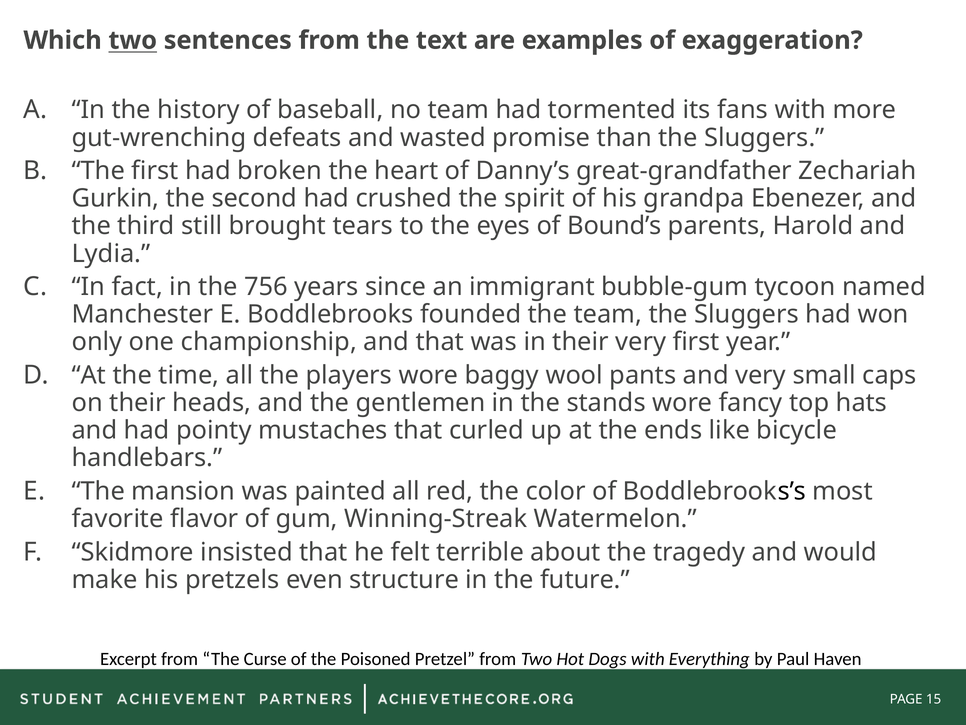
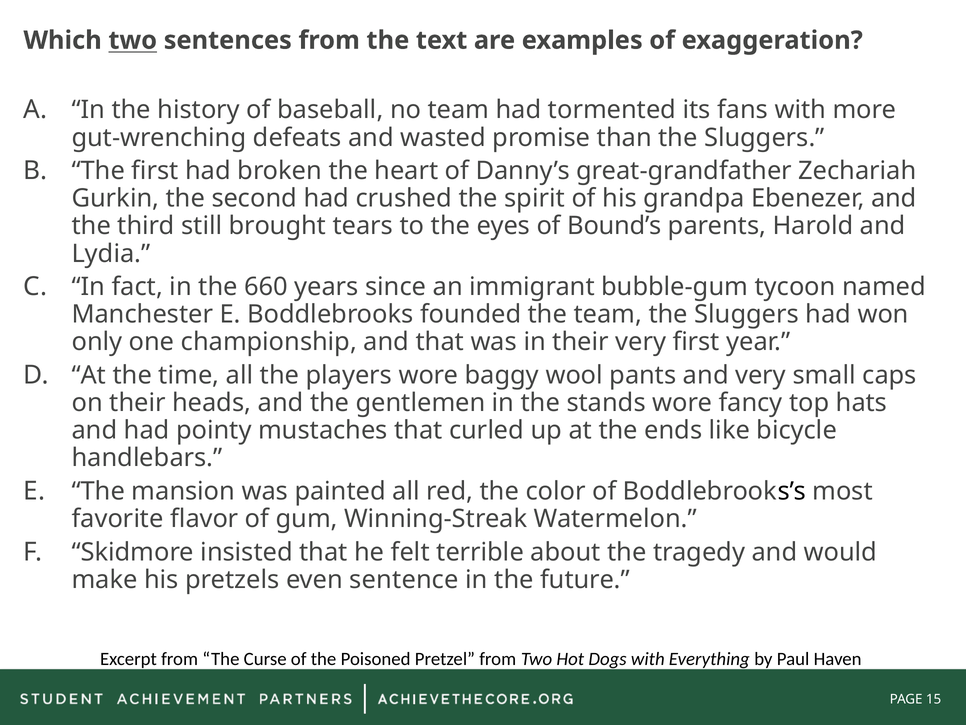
756: 756 -> 660 (266, 287)
structure: structure -> sentence (404, 579)
